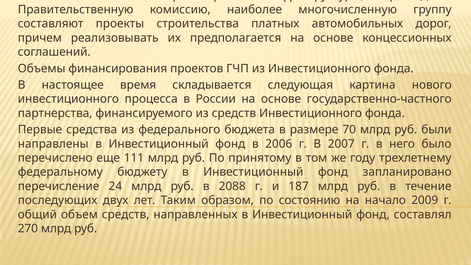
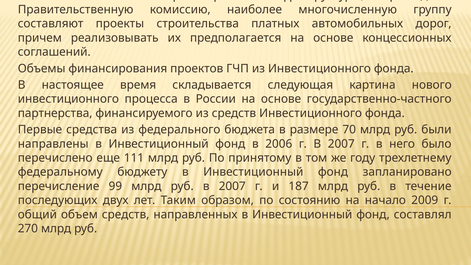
24: 24 -> 99 (115, 186)
руб в 2088: 2088 -> 2007 (232, 186)
